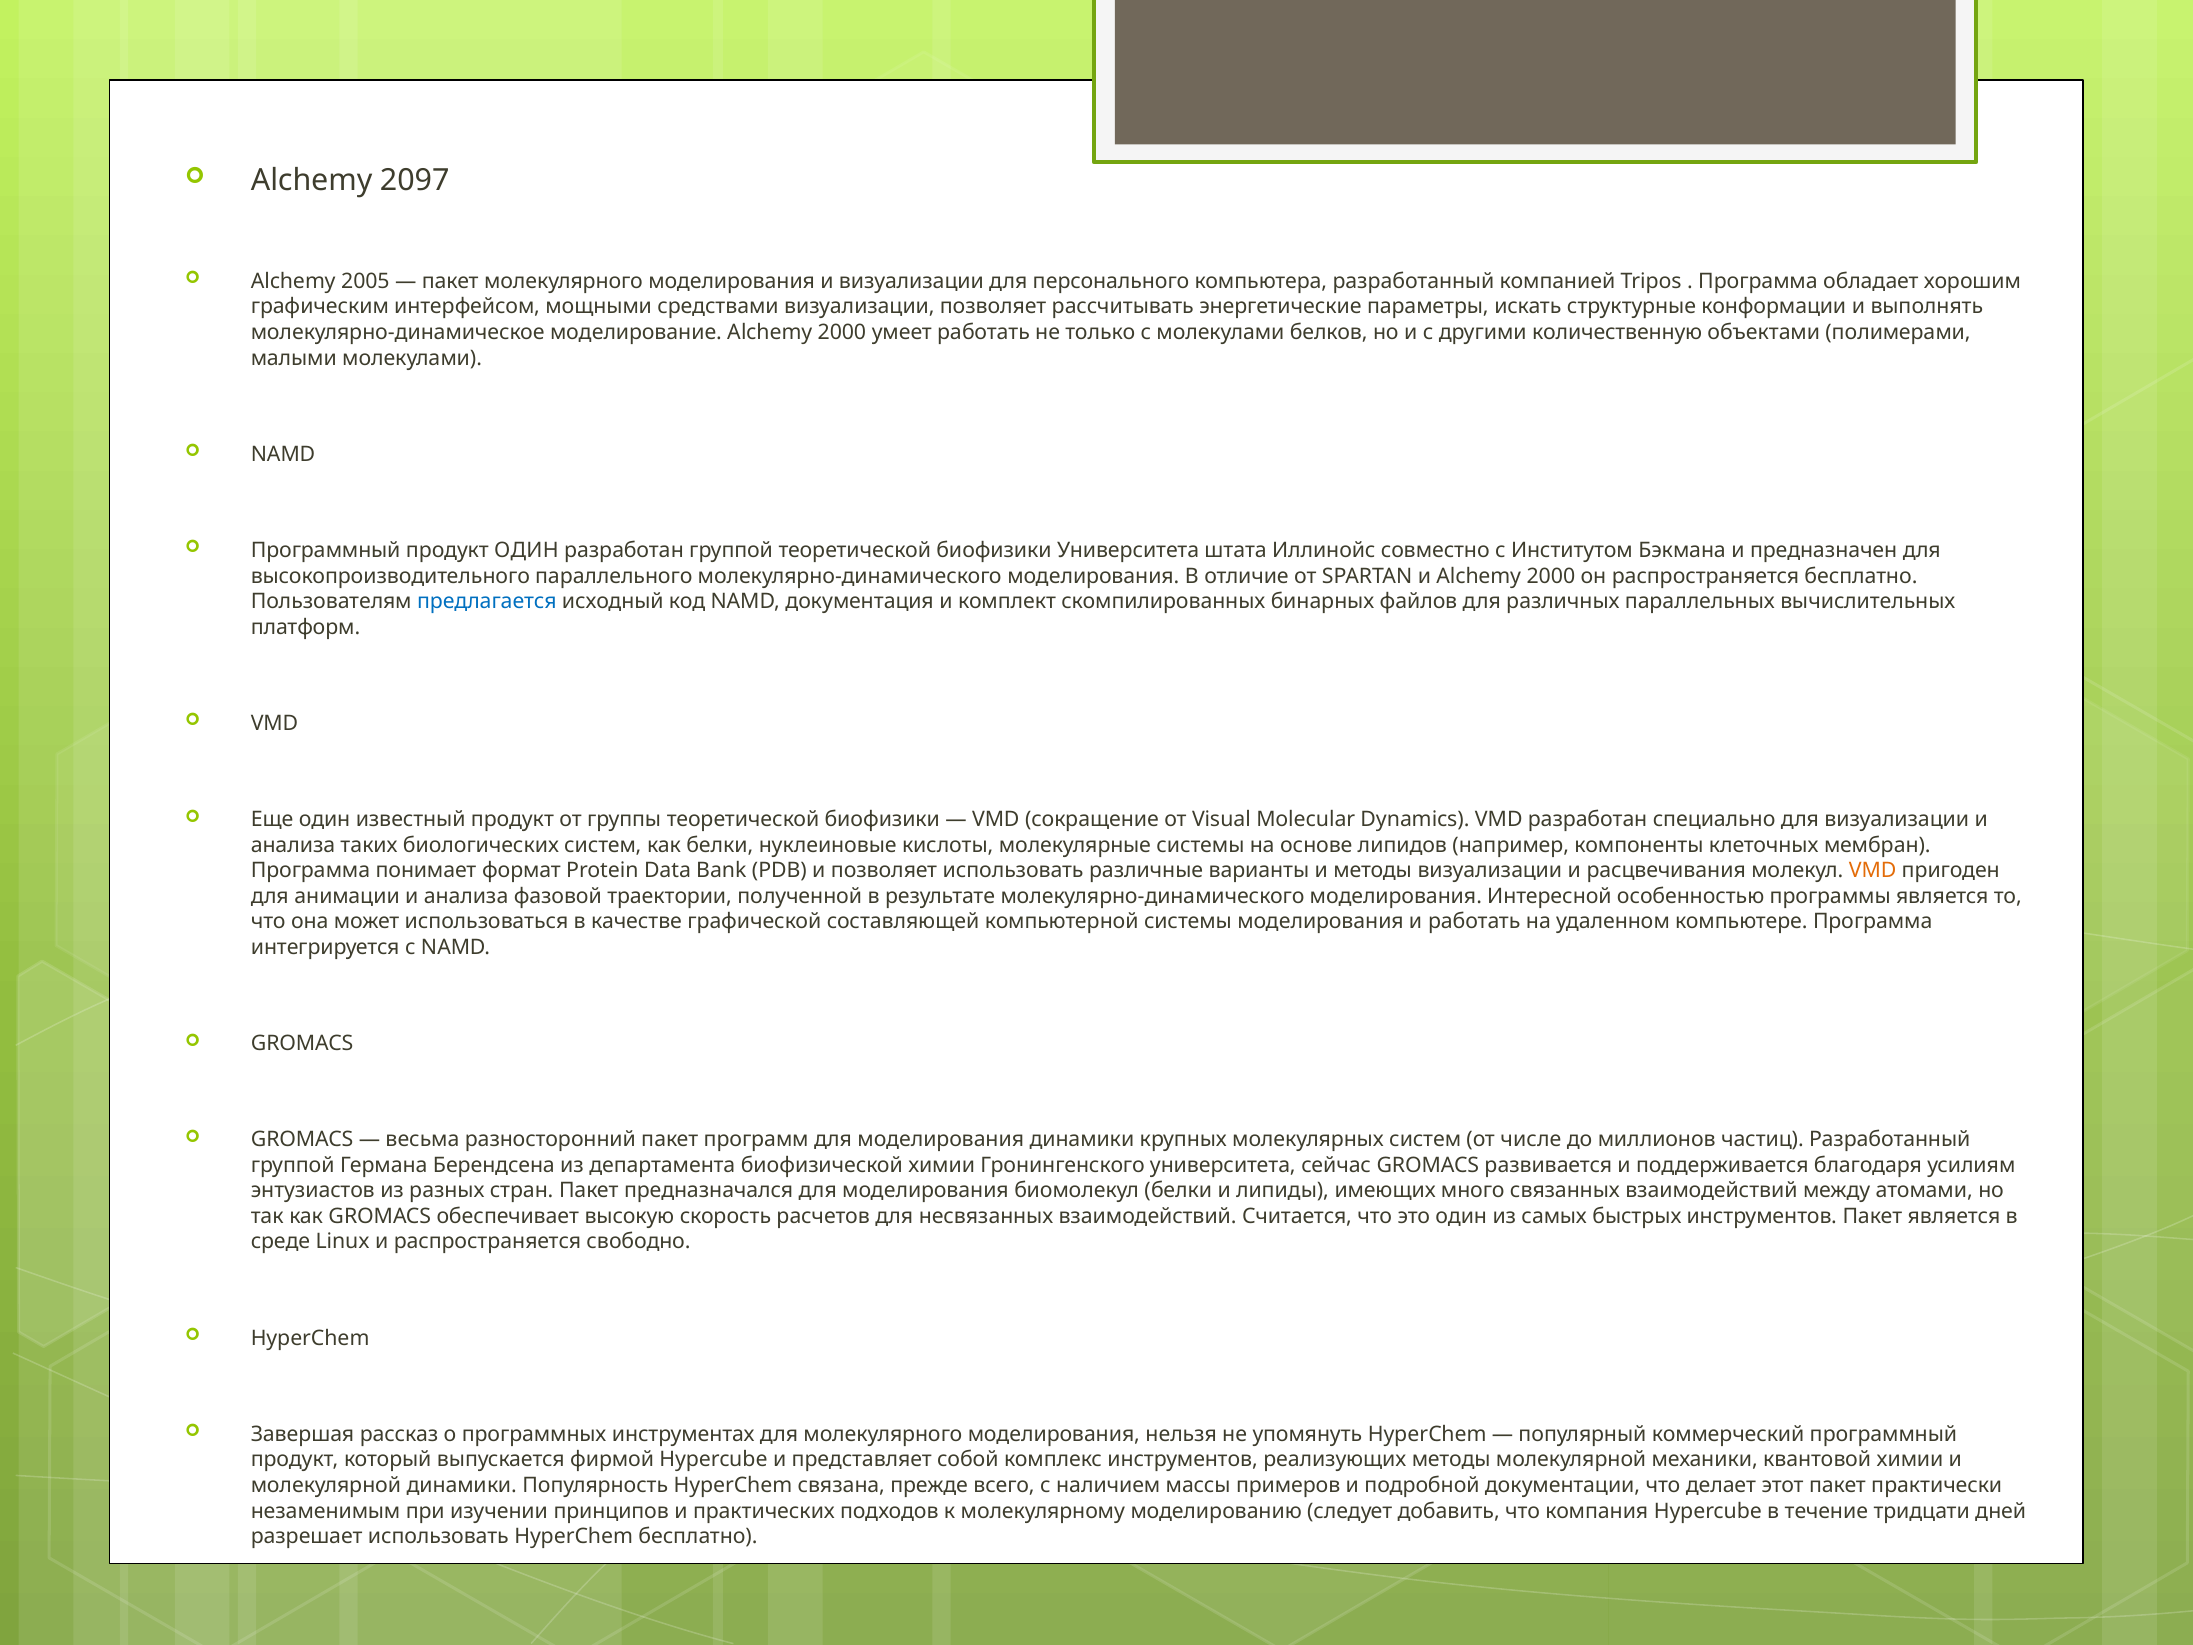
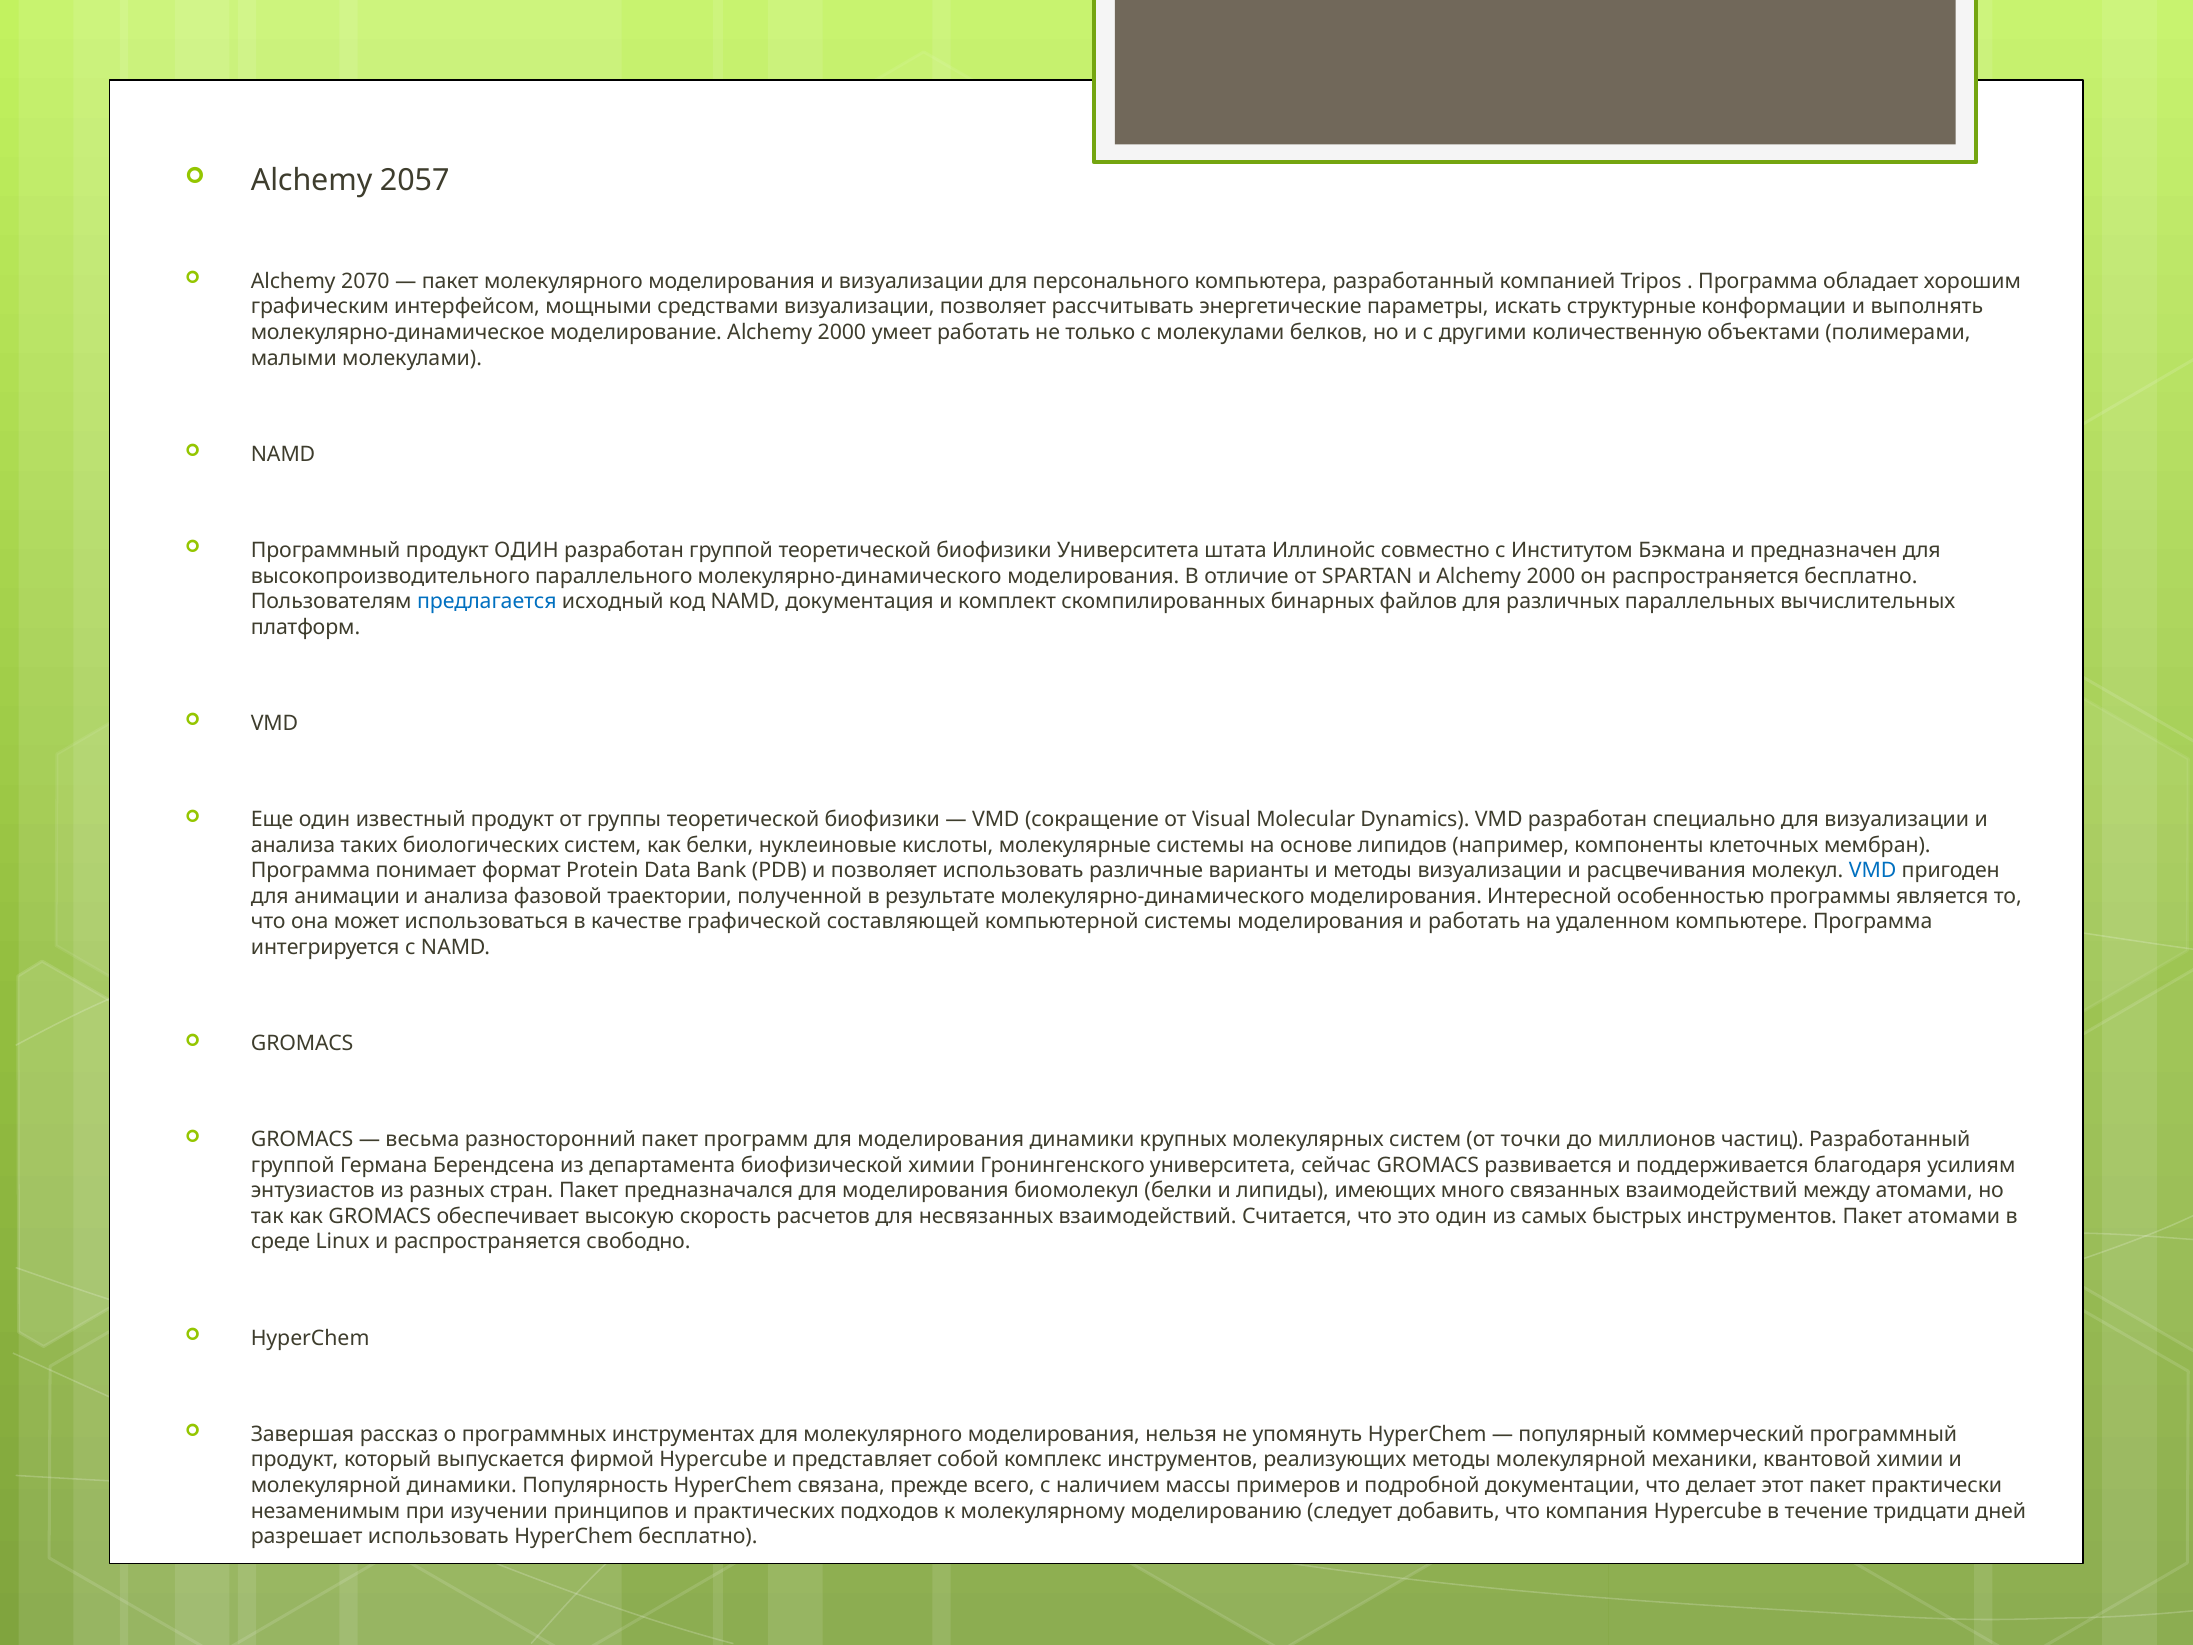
2097: 2097 -> 2057 (415, 180)
2005: 2005 -> 2070 (365, 281)
VMD colour: orange -> blue (1873, 871)
числе: числе -> точки (1531, 1140)
Пакет является: является -> атомами (1954, 1216)
